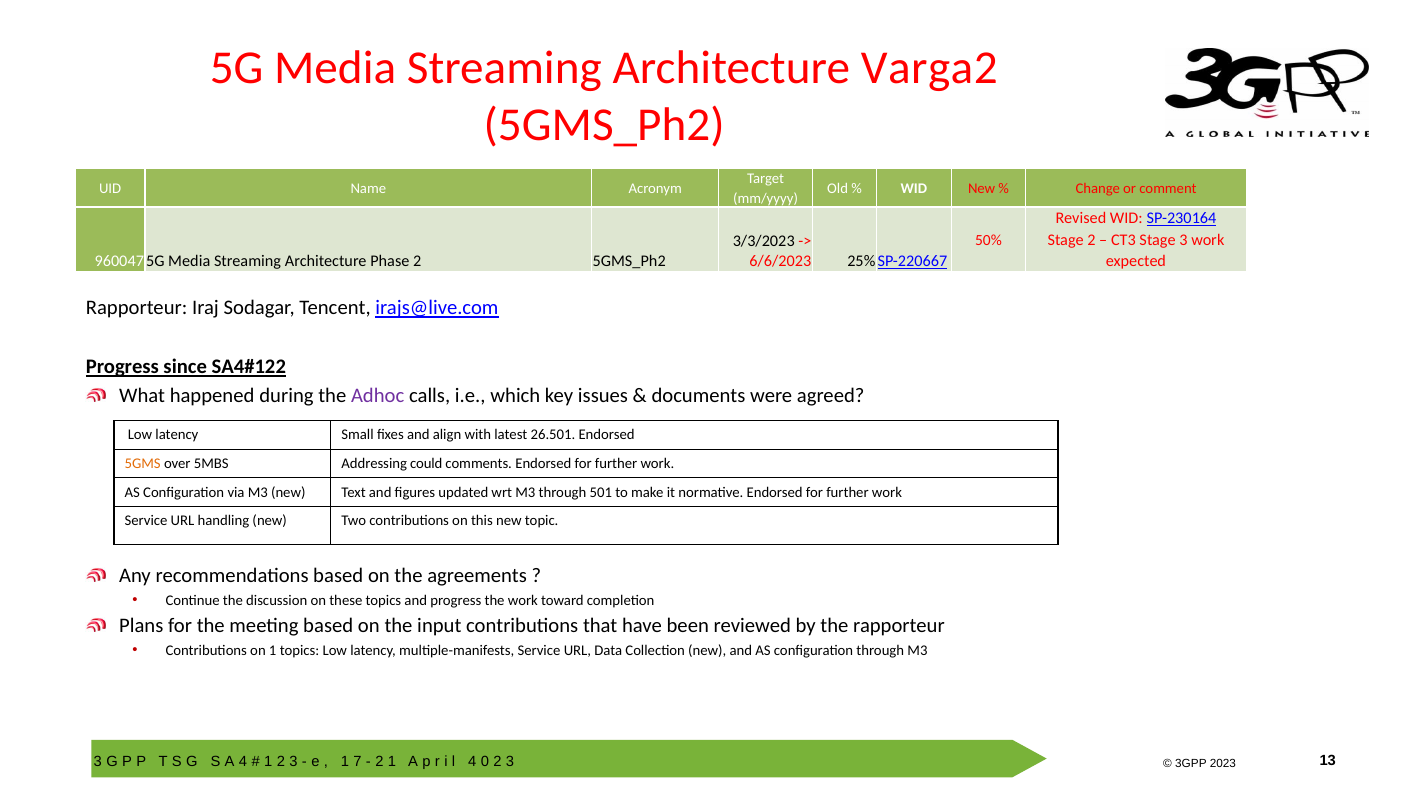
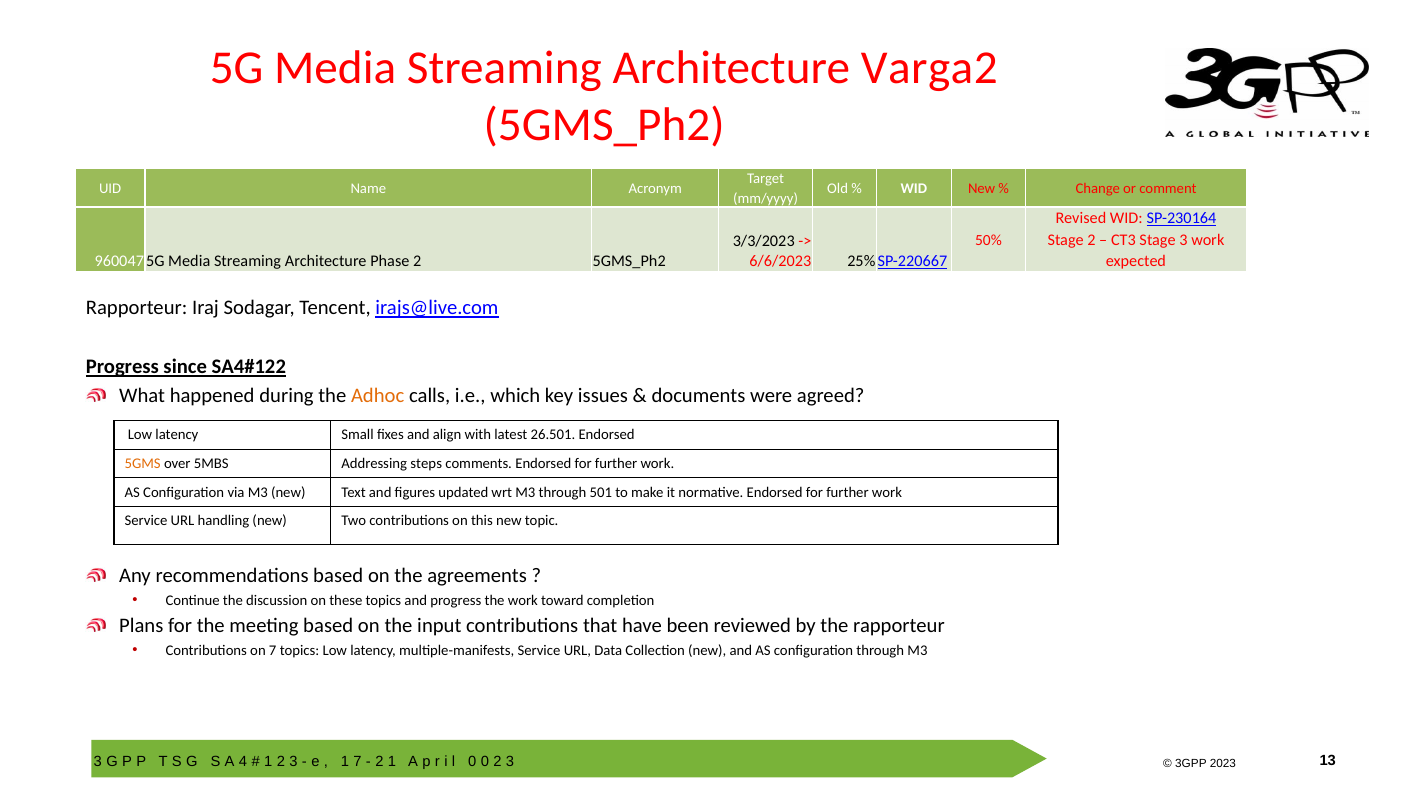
Adhoc colour: purple -> orange (378, 396)
could: could -> steps (426, 464)
on 1: 1 -> 7 (273, 651)
4: 4 -> 0 (472, 762)
